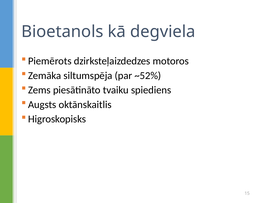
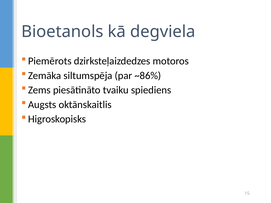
~52%: ~52% -> ~86% (148, 76)
